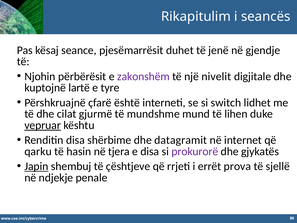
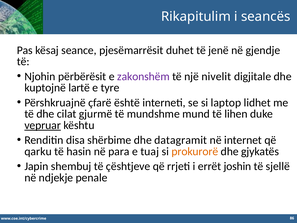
switch: switch -> laptop (226, 103)
tjera: tjera -> para (119, 151)
e disa: disa -> tuaj (150, 151)
prokurorë colour: purple -> orange (195, 151)
Japin underline: present -> none (36, 166)
prova: prova -> joshin (237, 166)
